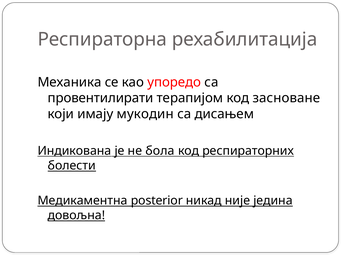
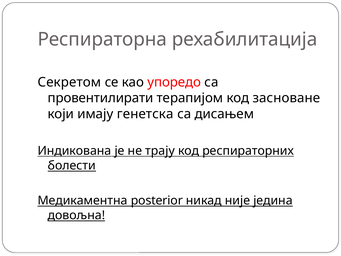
Механика: Механика -> Секретом (69, 82)
мукодин: мукодин -> генетска (145, 114)
бола: бола -> трају (160, 151)
